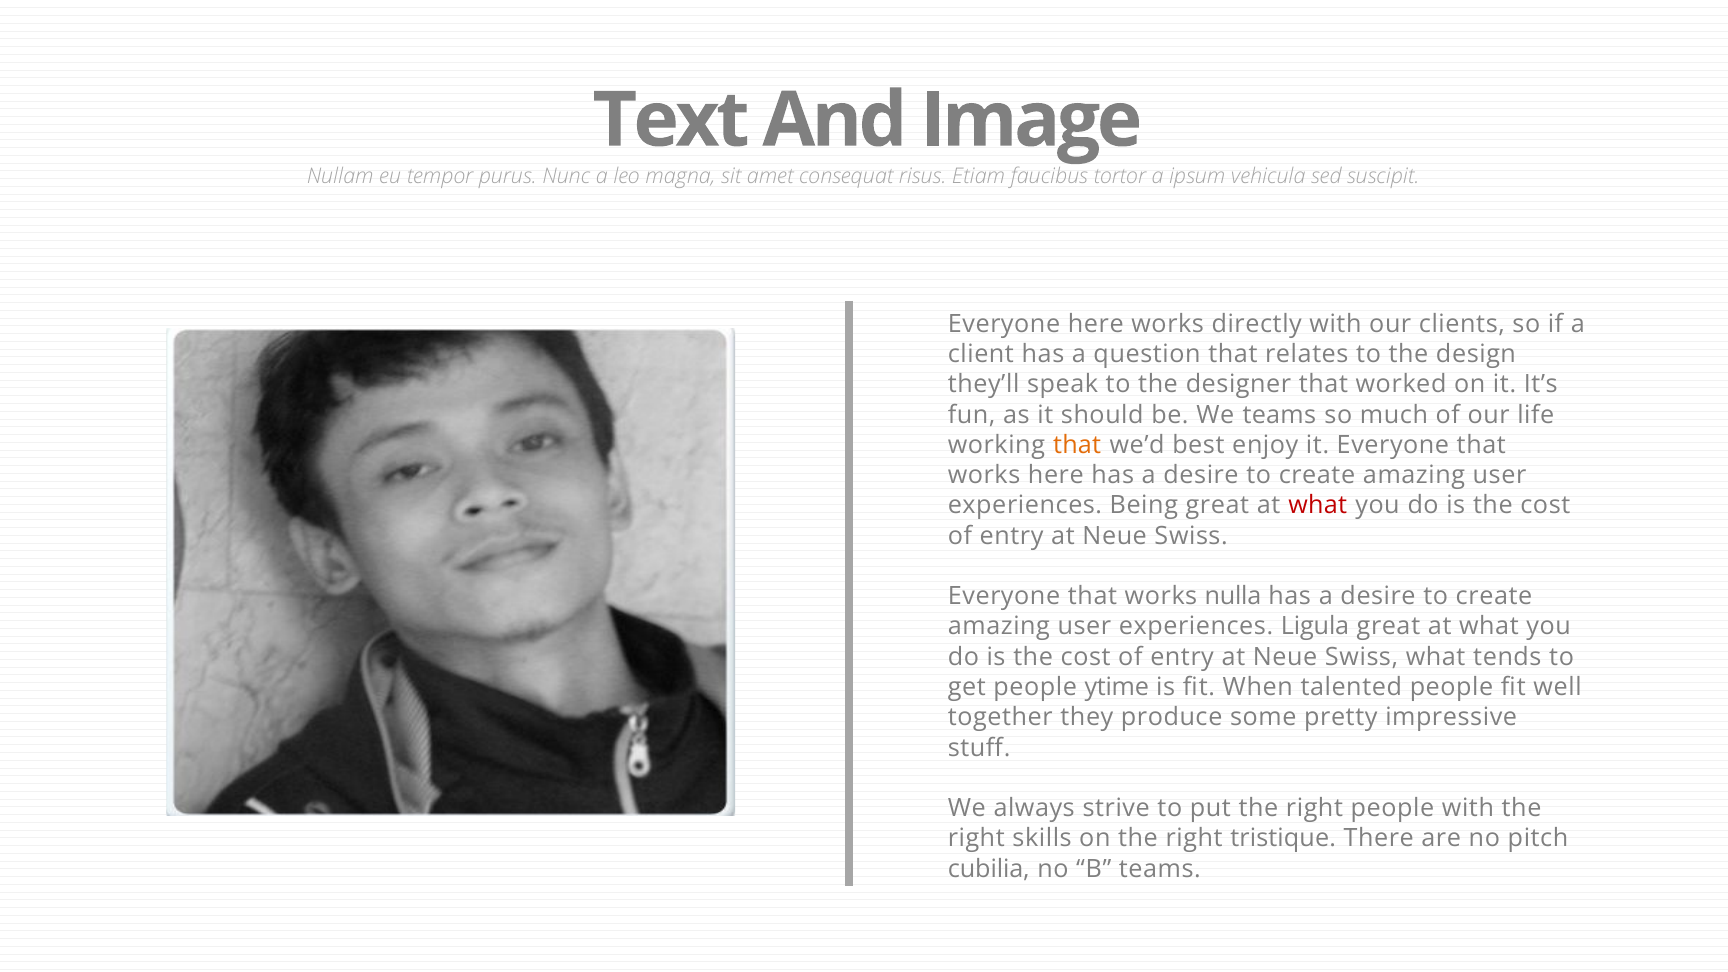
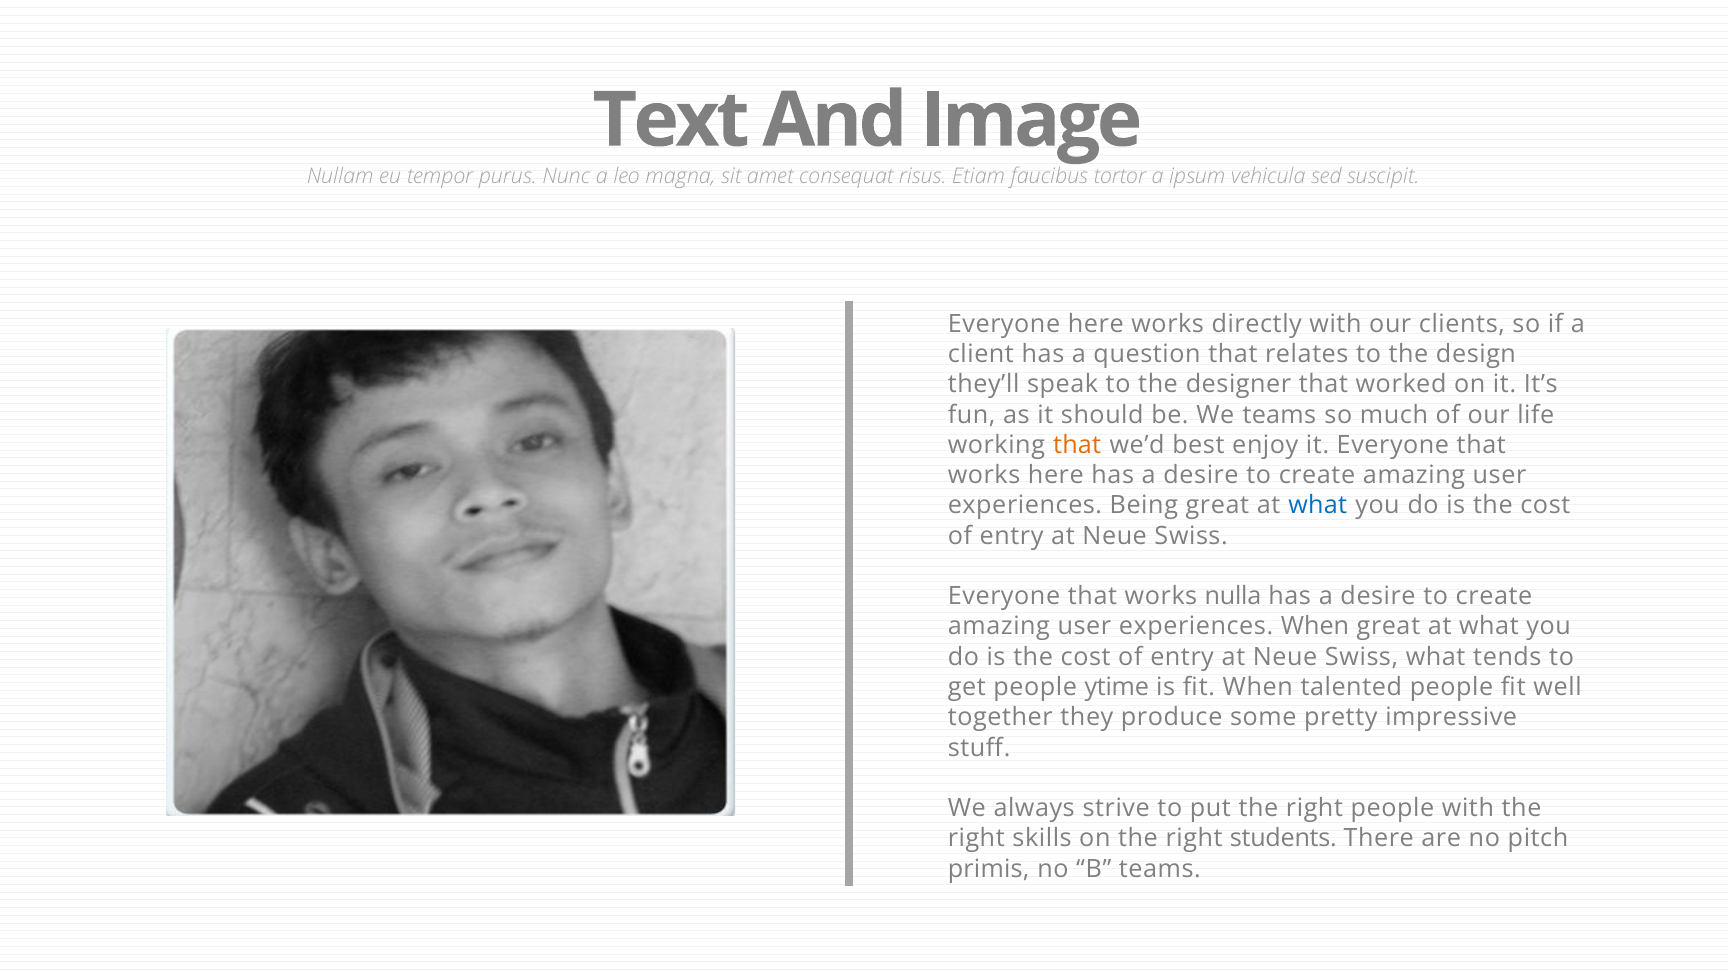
what colour: red -> blue (1318, 506)
experiences Ligula: Ligula -> When (1315, 627)
tristique: tristique -> students (1283, 838)
cubilia: cubilia -> primis (989, 869)
